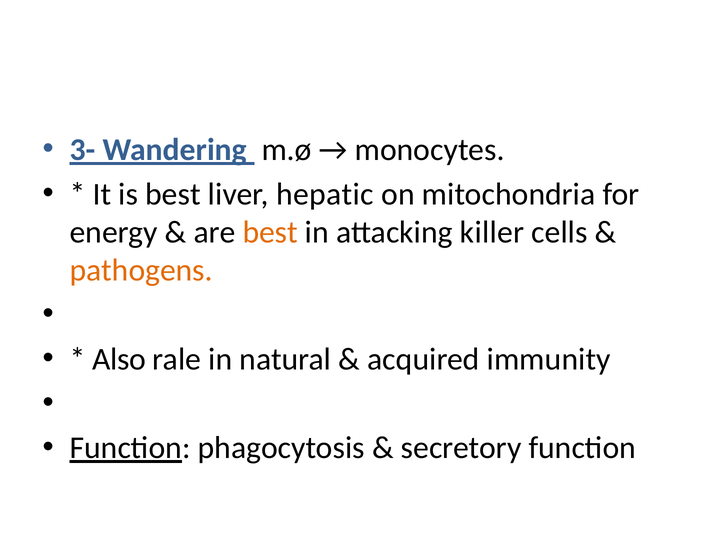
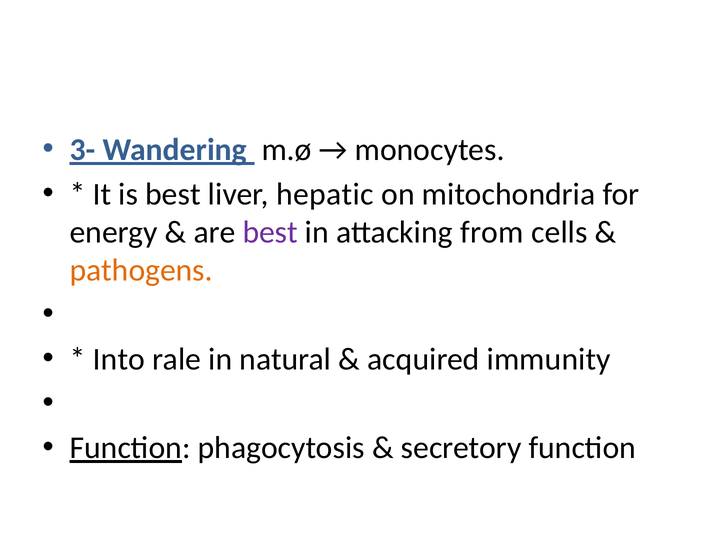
best colour: orange -> purple (270, 232)
killer: killer -> from (492, 232)
Also: Also -> Into (119, 359)
